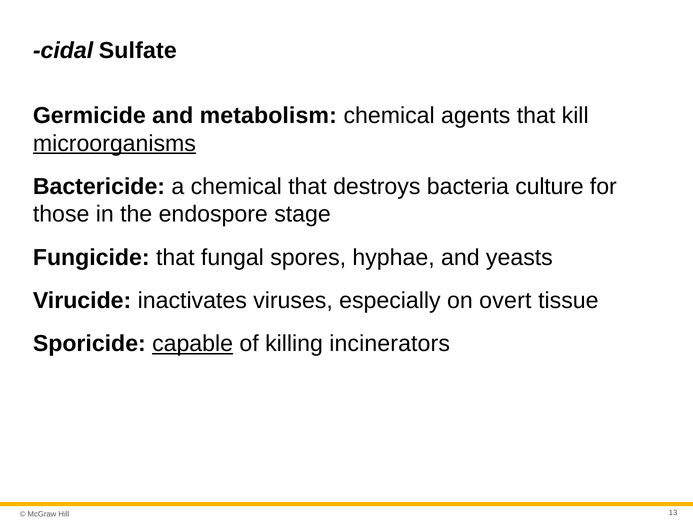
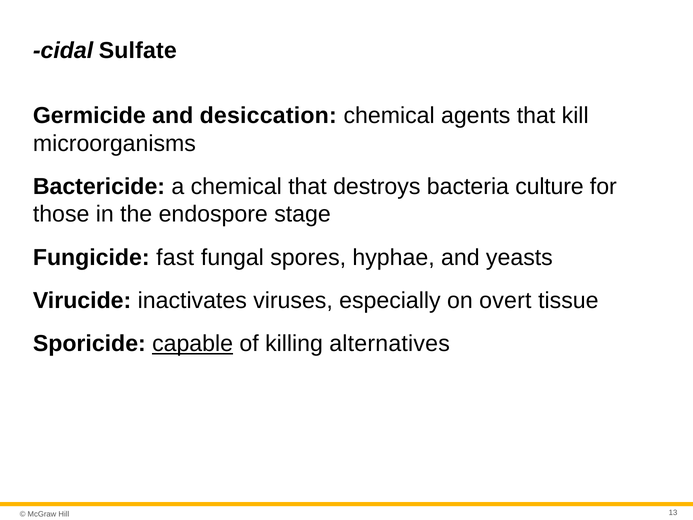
metabolism: metabolism -> desiccation (268, 116)
microorganisms underline: present -> none (114, 143)
Fungicide that: that -> fast (175, 257)
incinerators: incinerators -> alternatives (390, 344)
